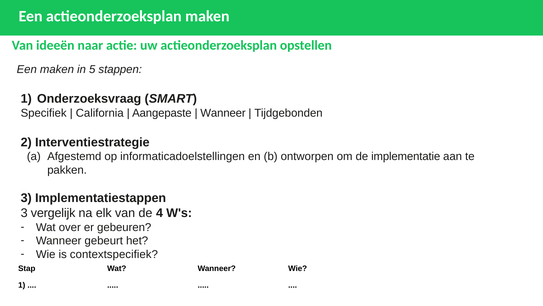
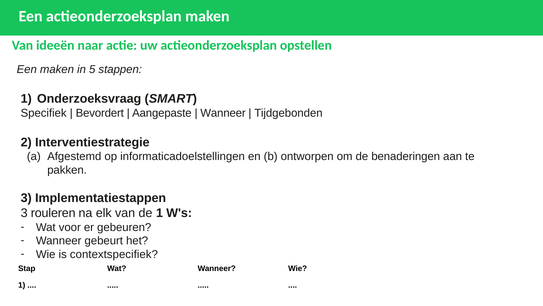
California: California -> Bevordert (100, 113)
implementatie: implementatie -> benaderingen (406, 156)
vergelijk: vergelijk -> rouleren (53, 213)
de 4: 4 -> 1 (159, 213)
over: over -> voor (70, 227)
